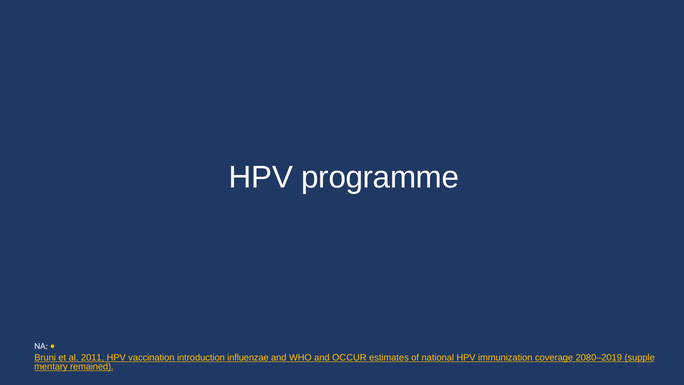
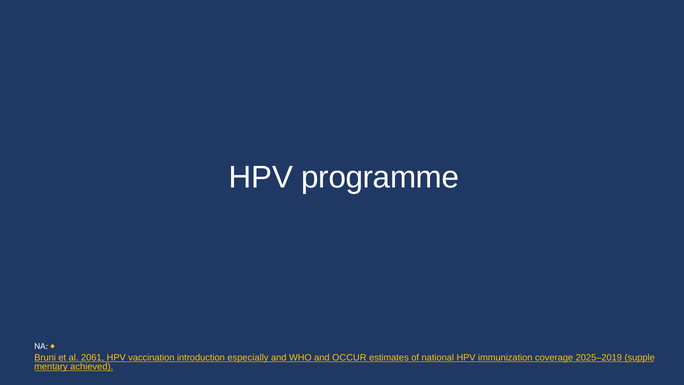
2011: 2011 -> 2061 (93, 357)
influenzae: influenzae -> especially (248, 357)
2080–2019: 2080–2019 -> 2025–2019 (599, 357)
remained: remained -> achieved (92, 366)
